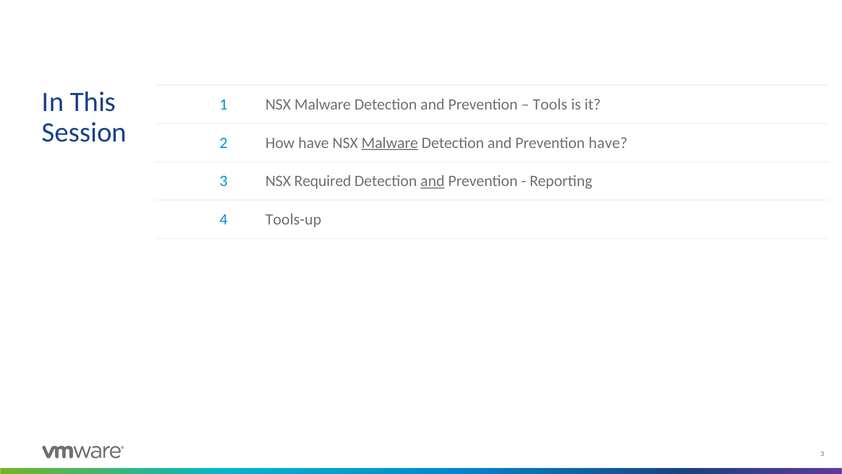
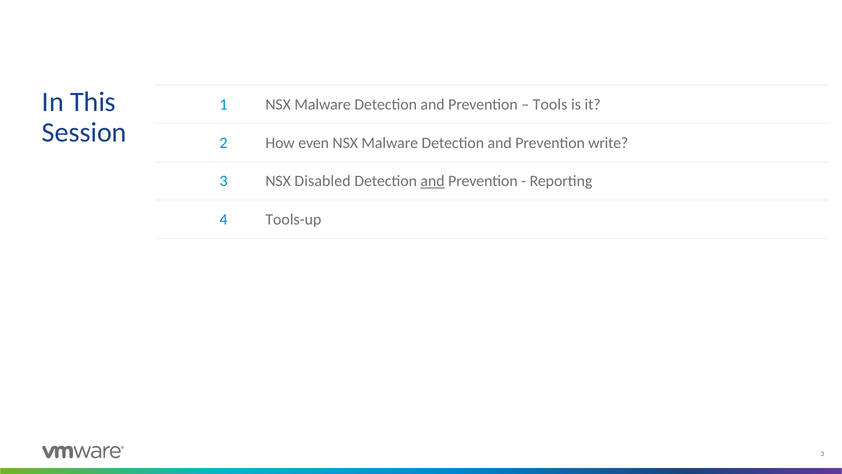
How have: have -> even (314, 143)
Malware underline: present -> none (390, 143)
Prevention have: have -> write (608, 143)
Required: Required -> Disabled (323, 181)
